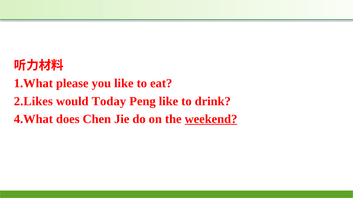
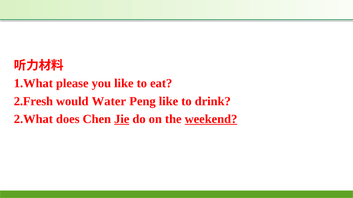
2.Likes: 2.Likes -> 2.Fresh (33, 102)
Today: Today -> Water (109, 102)
4.What: 4.What -> 2.What (33, 119)
Jie underline: none -> present (122, 119)
